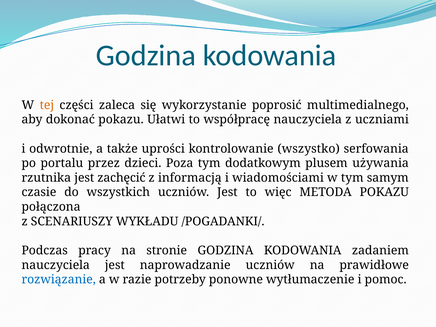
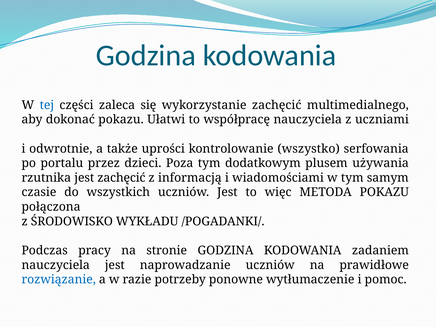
tej colour: orange -> blue (47, 105)
wykorzystanie poprosić: poprosić -> zachęcić (277, 105)
SCENARIUSZY: SCENARIUSZY -> ŚRODOWISKO (72, 221)
